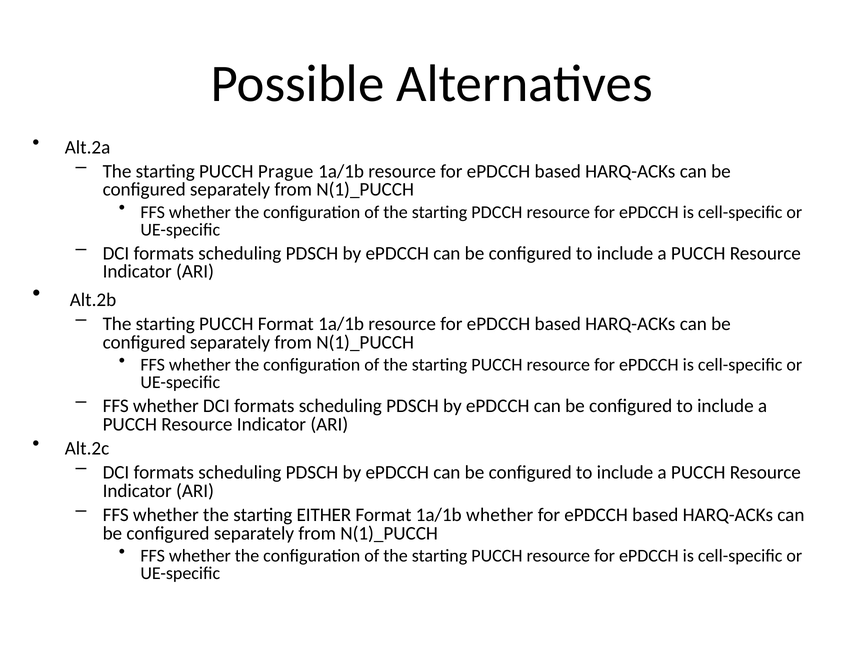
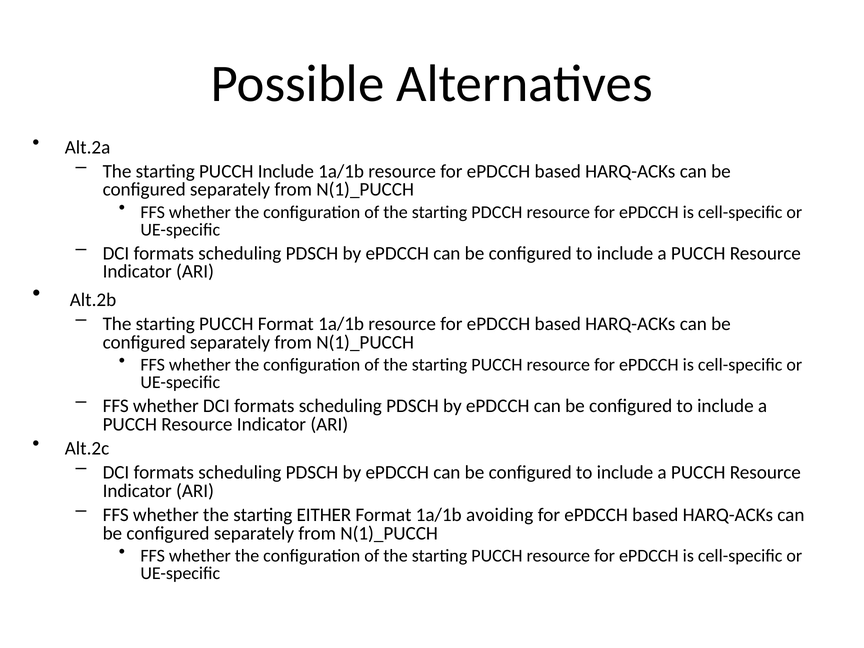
PUCCH Prague: Prague -> Include (286, 171)
1a/1b whether: whether -> avoiding (500, 515)
